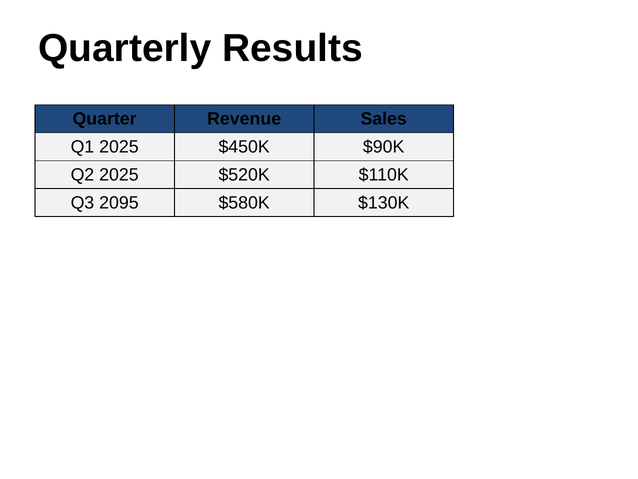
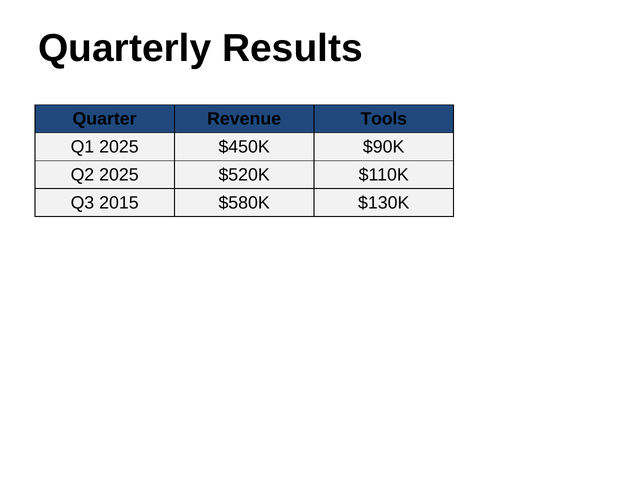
Sales: Sales -> Tools (384, 119)
2095: 2095 -> 2015 (119, 203)
